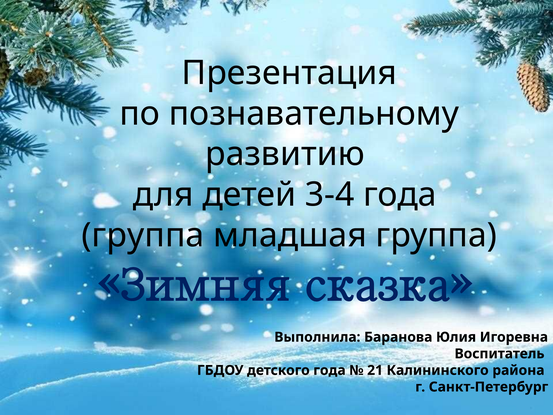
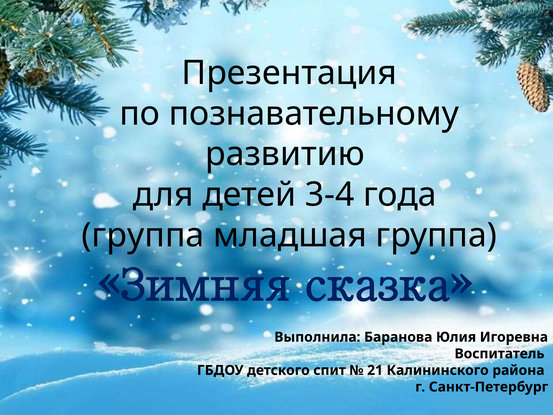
детского года: года -> спит (330, 370)
